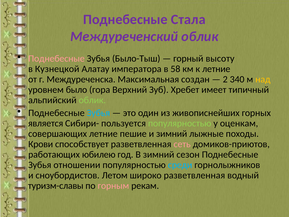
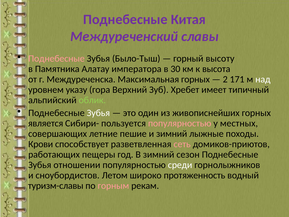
Стала: Стала -> Китая (188, 20)
Междуреченский облик: облик -> славы (200, 36)
Кузнецкой: Кузнецкой -> Памятника (57, 69)
58: 58 -> 30 (175, 69)
к летние: летние -> высота (216, 69)
Максимальная создан: создан -> горных (195, 79)
340: 340 -> 171 (237, 79)
над colour: yellow -> white (263, 79)
было: было -> указу (76, 90)
Зубья colour: light blue -> white (98, 113)
популярностью colour: light green -> pink (180, 123)
оценкам: оценкам -> местных (239, 123)
юбилею: юбилею -> пещеры (99, 154)
среди colour: light blue -> white (180, 165)
широко разветвленная: разветвленная -> протяженность (194, 175)
